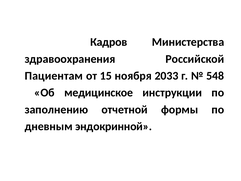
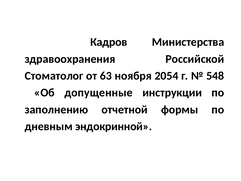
Пациентам: Пациентам -> Стоматолог (54, 76)
15: 15 -> 63 (106, 76)
2033: 2033 -> 2054 (166, 76)
медицинское: медицинское -> допущенные (99, 93)
